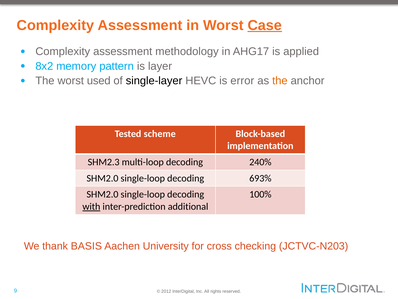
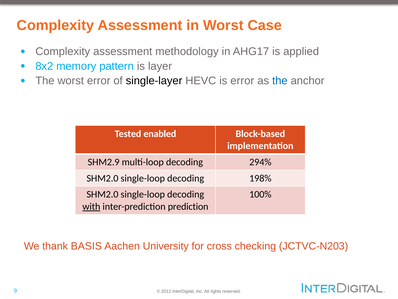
Case underline: present -> none (265, 25)
worst used: used -> error (99, 81)
the colour: orange -> blue (280, 81)
scheme: scheme -> enabled (160, 134)
SHM2.3: SHM2.3 -> SHM2.9 (104, 162)
240%: 240% -> 294% (260, 162)
693%: 693% -> 198% (260, 178)
additional: additional -> prediction (188, 206)
